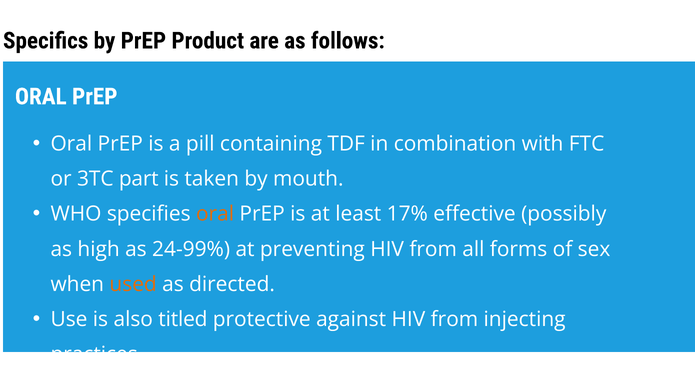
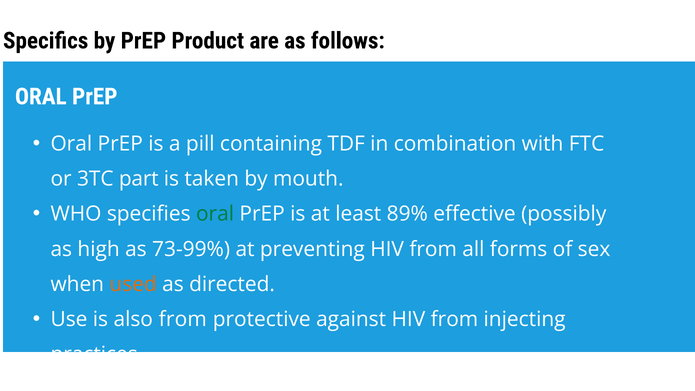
oral colour: orange -> green (215, 214)
17%: 17% -> 89% (407, 214)
24-99%: 24-99% -> 73-99% (191, 249)
also titled: titled -> from (183, 319)
